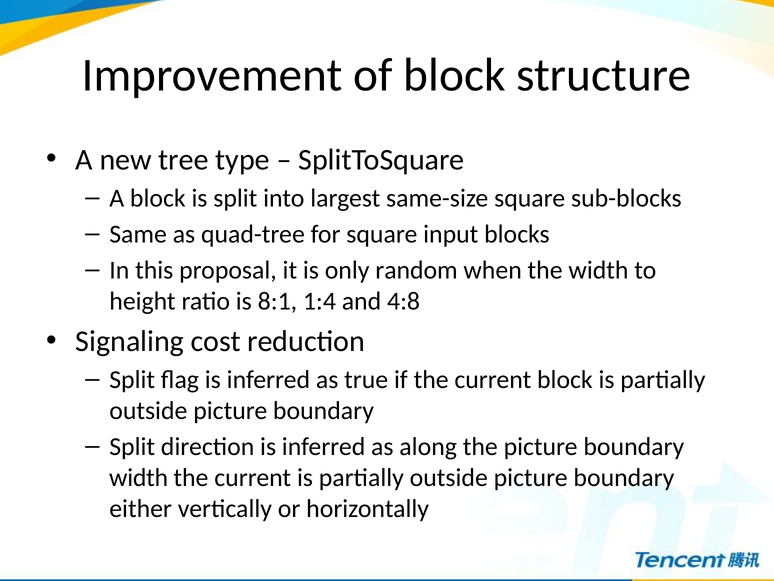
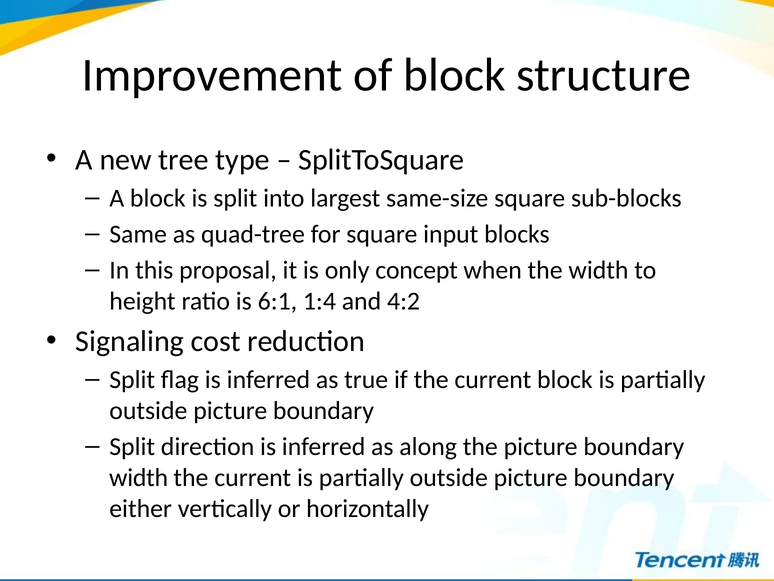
random: random -> concept (417, 270)
8:1: 8:1 -> 6:1 (277, 301)
4:8: 4:8 -> 4:2 (404, 301)
